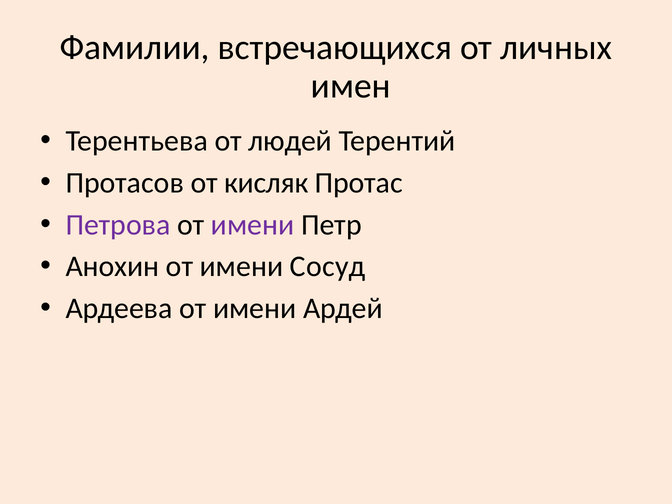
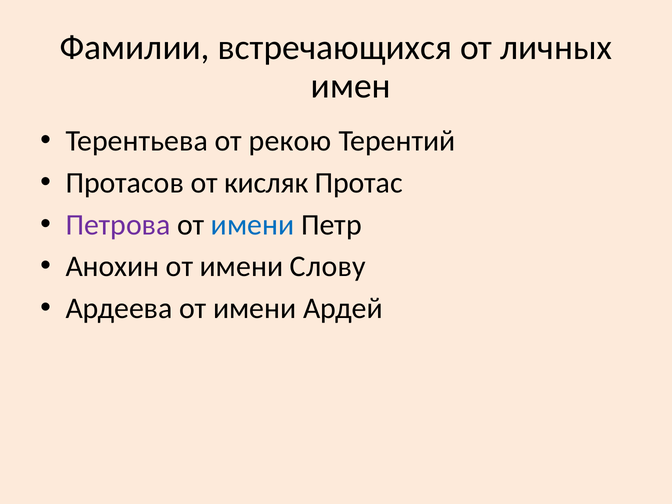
людей: людей -> рекою (290, 141)
имени colour: purple -> blue (253, 225)
Сосуд: Сосуд -> Слову (328, 267)
